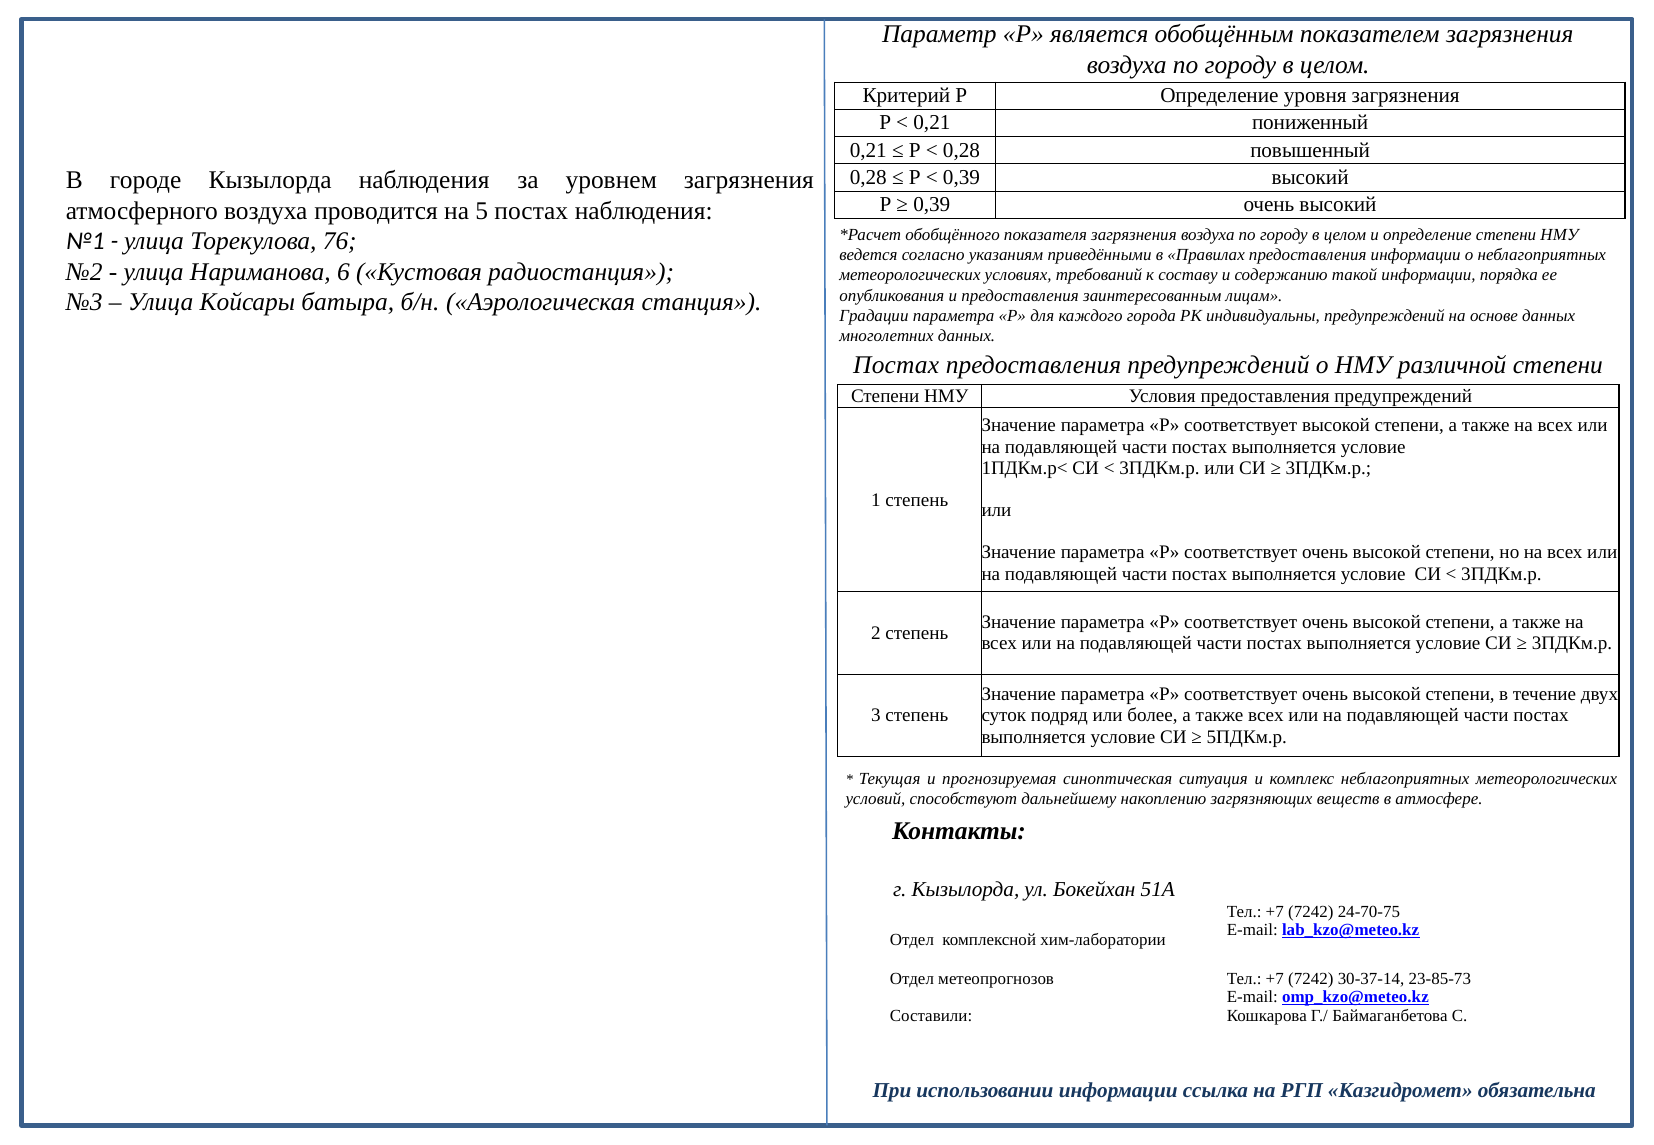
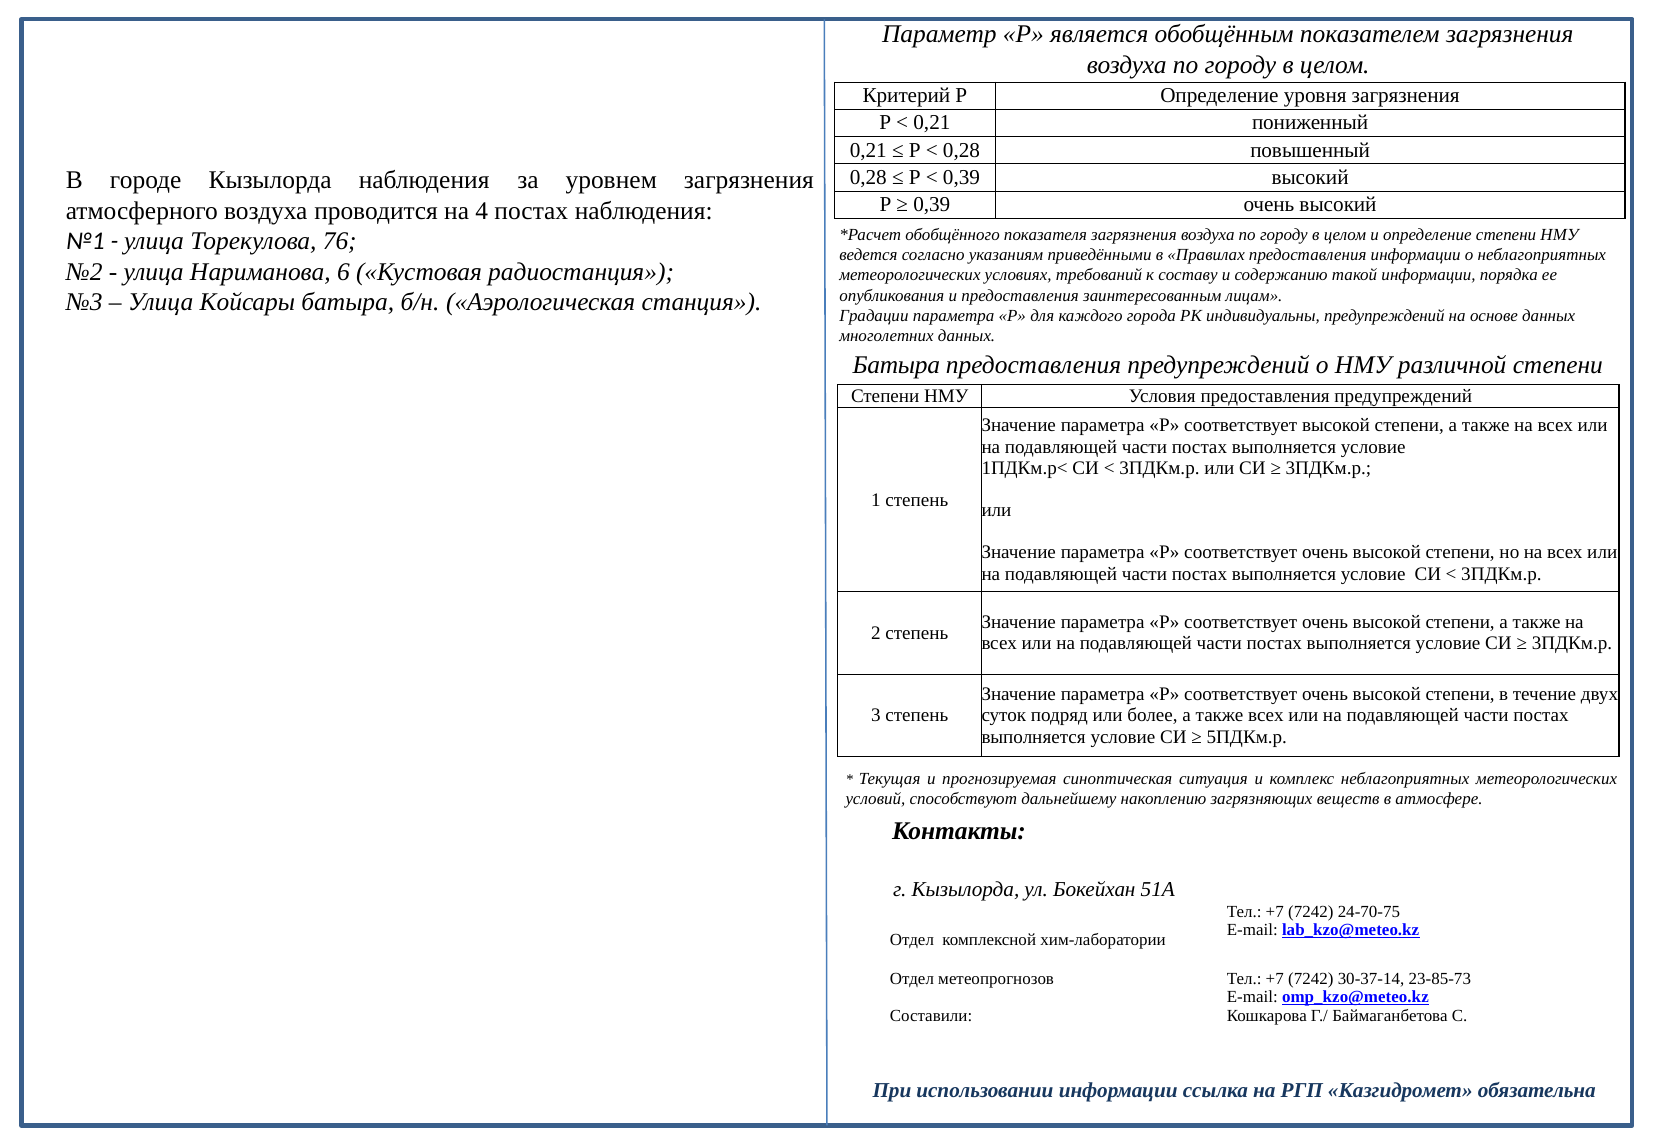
5: 5 -> 4 (482, 211)
Постах: Постах -> Батыра (896, 365)
